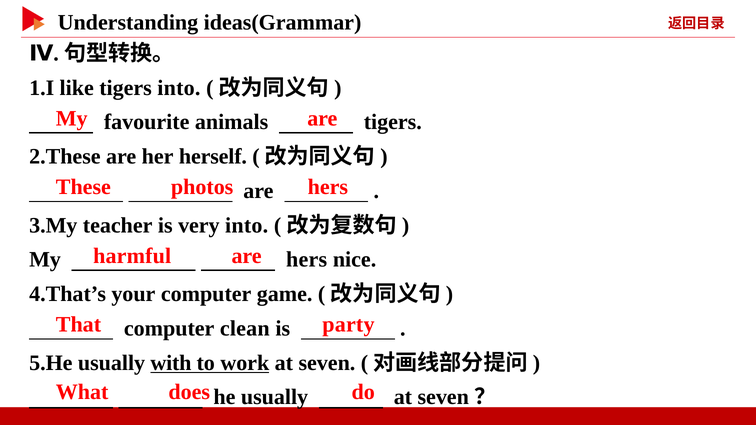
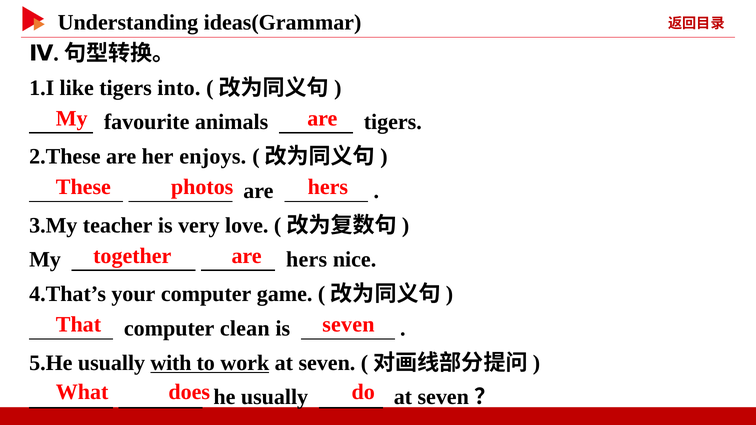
herself: herself -> enjoys (213, 157)
very into: into -> love (247, 225)
harmful: harmful -> together (132, 256)
party: party -> seven (348, 325)
